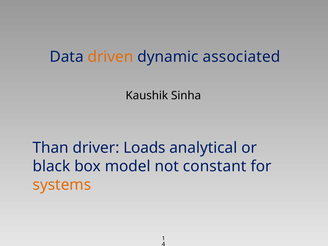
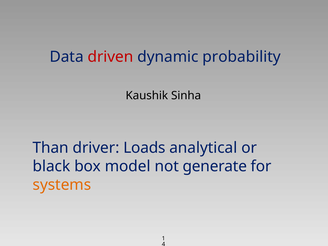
driven colour: orange -> red (111, 57)
associated: associated -> probability (242, 57)
constant: constant -> generate (215, 166)
